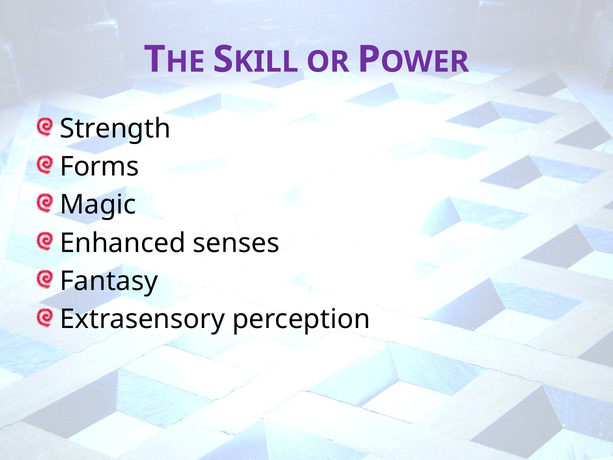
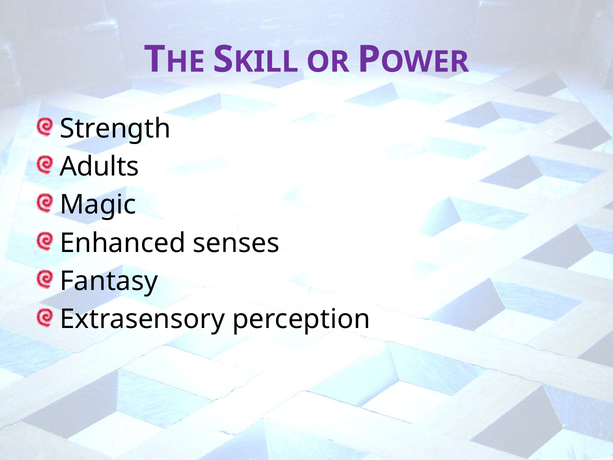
Forms: Forms -> Adults (99, 167)
